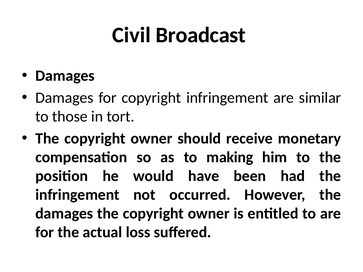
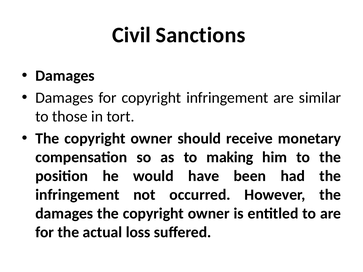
Broadcast: Broadcast -> Sanctions (201, 35)
